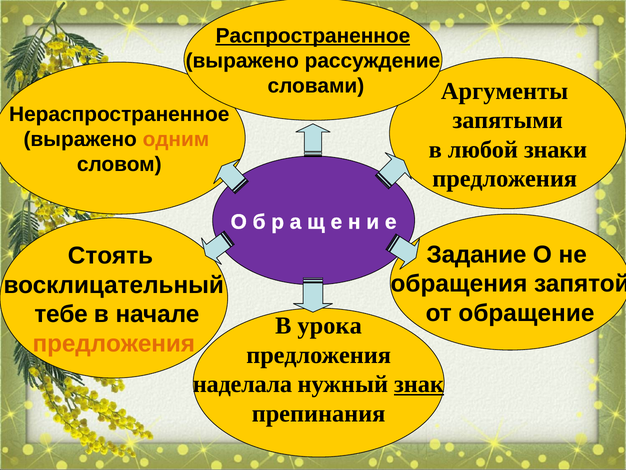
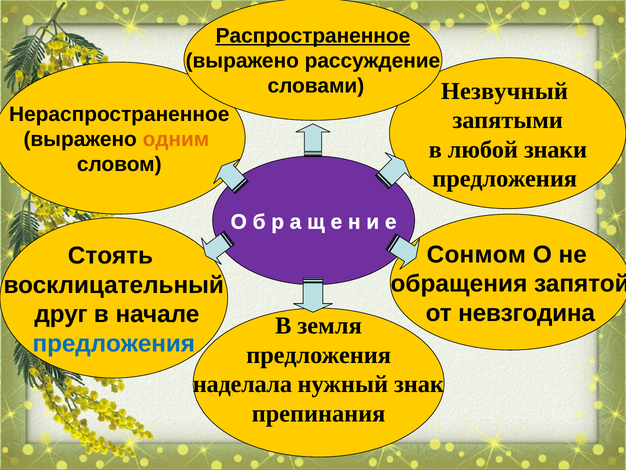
Аргументы: Аргументы -> Незвучный (505, 91)
Задание: Задание -> Сонмом (476, 254)
обращение: обращение -> невзгодина (527, 313)
тебе: тебе -> друг (61, 314)
урока: урока -> земля (330, 325)
предложения colour: orange -> blue (114, 343)
знак underline: present -> none (419, 384)
